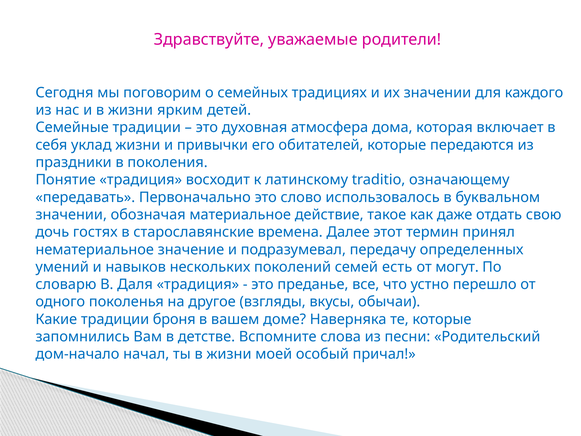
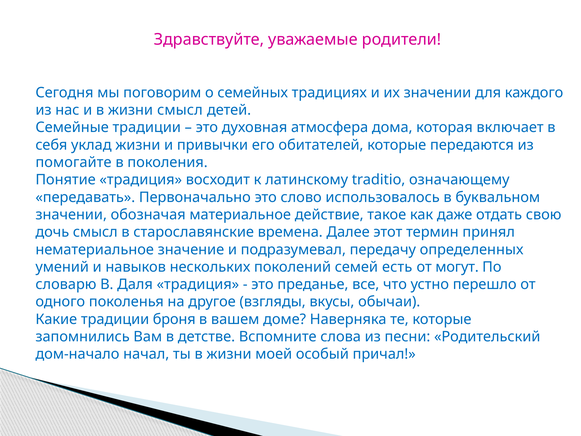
жизни ярким: ярким -> смысл (180, 110)
праздники: праздники -> помогайте (74, 162)
дочь гостях: гостях -> смысл (95, 232)
